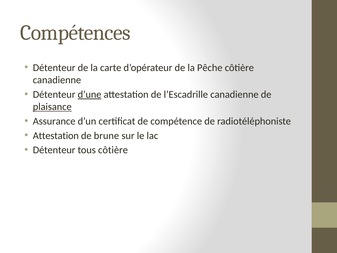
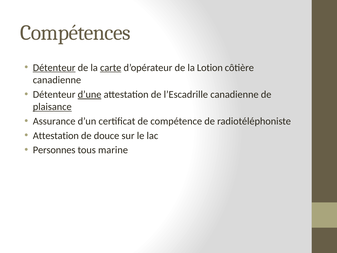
Détenteur underline: none -> present (54, 68)
carte underline: none -> present (111, 68)
Pêche: Pêche -> Lotion (210, 68)
brune: brune -> douce (107, 135)
Détenteur: Détenteur -> Personnes (54, 150)
tous côtière: côtière -> marine (113, 150)
